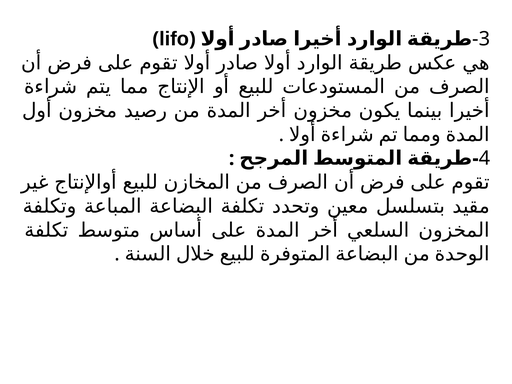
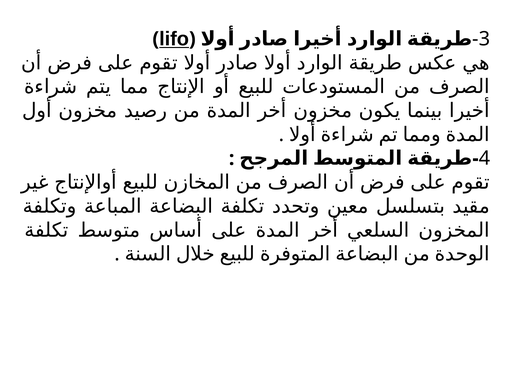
lifo underline: none -> present (174, 39)
